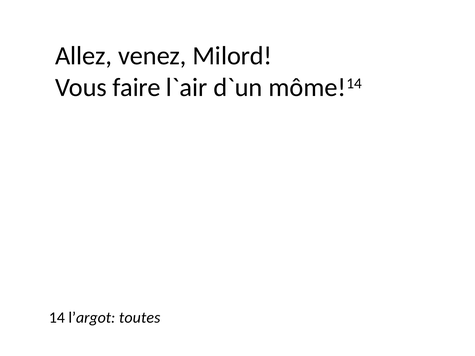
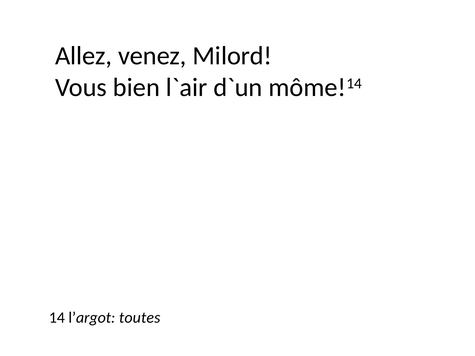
faire: faire -> bien (136, 88)
